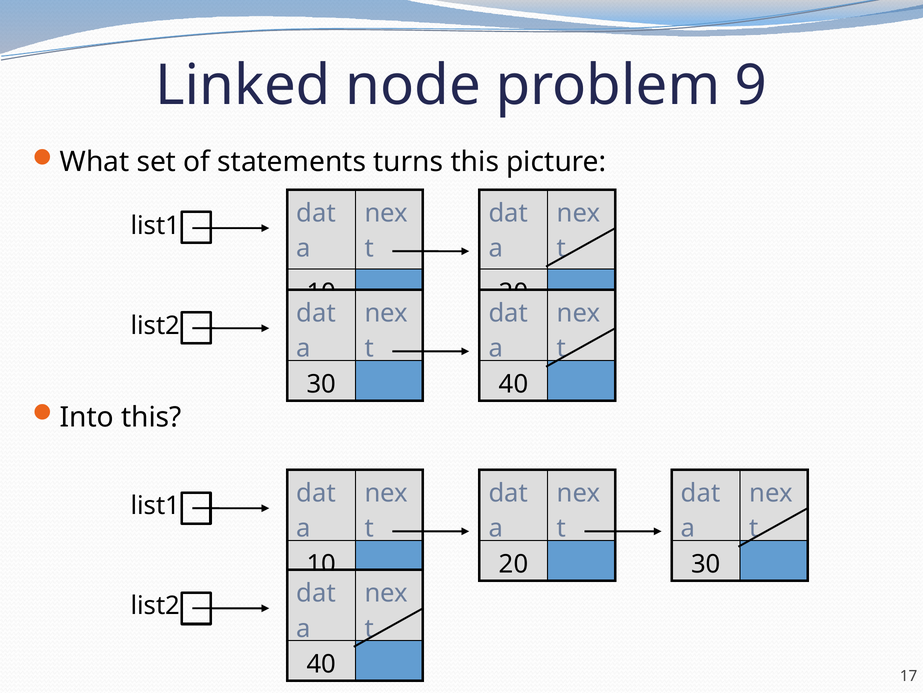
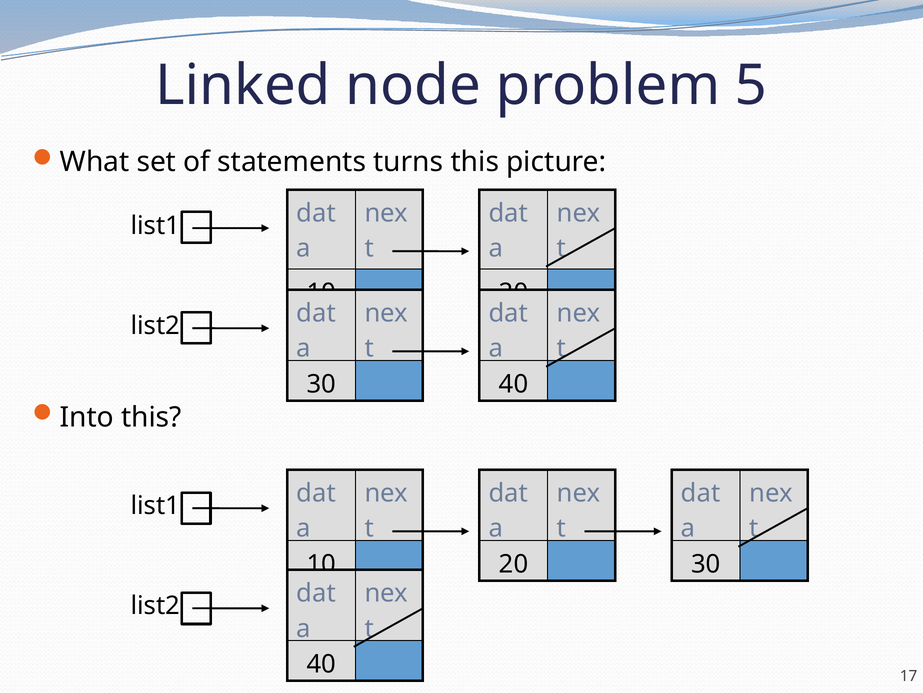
9: 9 -> 5 (751, 85)
